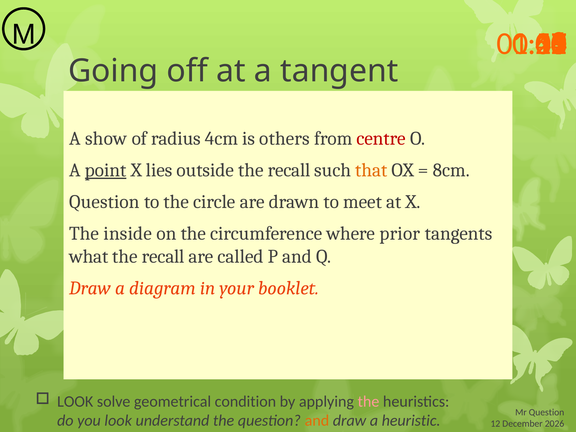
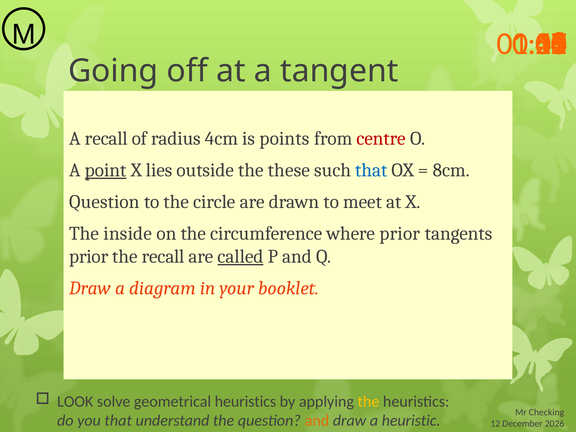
A show: show -> recall (106, 138)
others: others -> points (285, 138)
outside the recall: recall -> these (289, 170)
that colour: orange -> blue (371, 170)
what: what -> prior (89, 256)
called underline: none -> present (240, 256)
geometrical condition: condition -> heuristics (245, 401)
the colour: pink -> yellow (368, 401)
Mr Question: Question -> Checking (547, 412)
you look: look -> that (118, 421)
